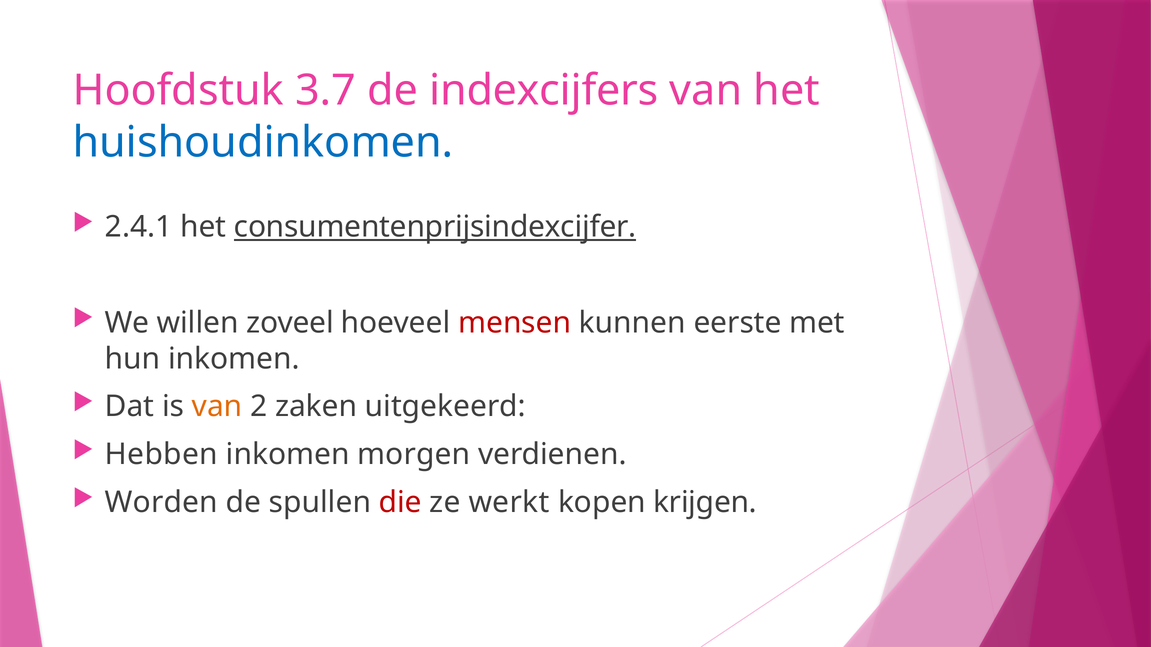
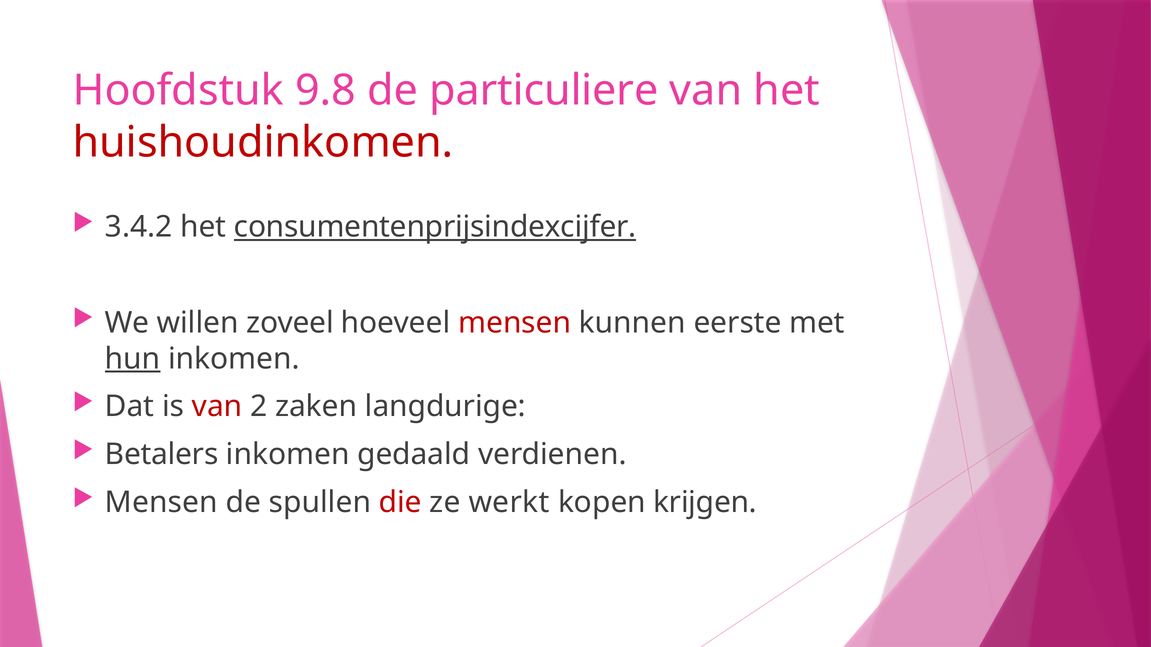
3.7: 3.7 -> 9.8 (326, 91)
indexcijfers: indexcijfers -> particuliere (544, 91)
huishoudinkomen colour: blue -> red (263, 143)
2.4.1: 2.4.1 -> 3.4.2 (139, 227)
hun underline: none -> present (133, 359)
van colour: orange -> red (217, 407)
uitgekeerd: uitgekeerd -> langdurige (445, 407)
Hebben: Hebben -> Betalers (162, 455)
morgen: morgen -> gedaald (414, 455)
Worden: Worden -> Mensen (161, 503)
